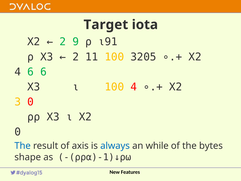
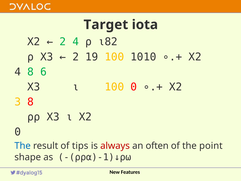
2 9: 9 -> 4 (76, 42)
⍳91: ⍳91 -> ⍳82 (108, 42)
11: 11 -> 19 (92, 57)
3205: 3205 -> 1010 (143, 57)
4 6: 6 -> 8 (31, 72)
100 4: 4 -> 0 (134, 87)
3 0: 0 -> 8 (30, 102)
axis: axis -> tips (80, 146)
always colour: blue -> red (115, 146)
while: while -> often (157, 146)
bytes: bytes -> point (211, 146)
